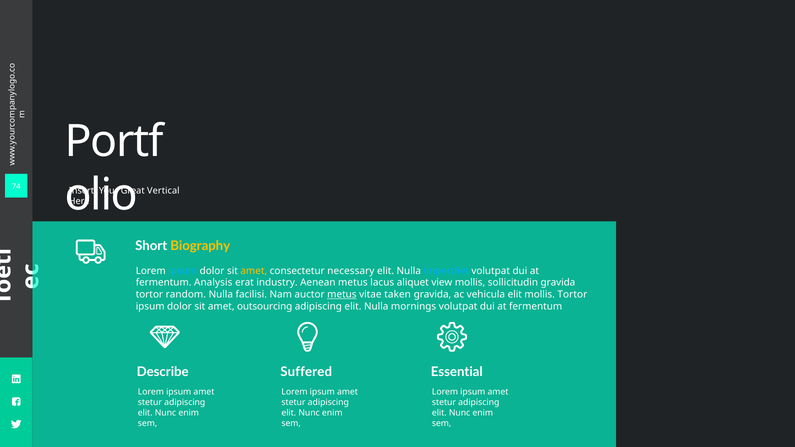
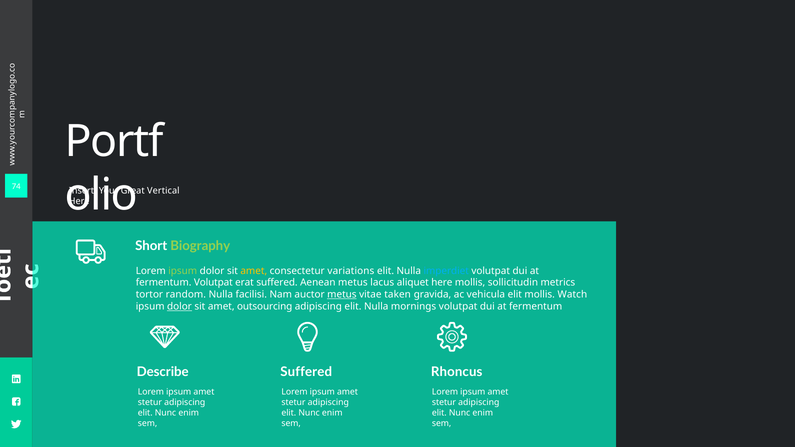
Biography colour: yellow -> light green (200, 246)
ipsum colour: light blue -> light green (183, 271)
necessary: necessary -> variations (351, 271)
fermentum Analysis: Analysis -> Volutpat (213, 283)
erat industry: industry -> suffered (277, 283)
aliquet view: view -> here (442, 283)
sollicitudin gravida: gravida -> metrics (558, 283)
mollis Tortor: Tortor -> Watch (572, 295)
dolor underline: none -> present (179, 307)
Essential: Essential -> Rhoncus (457, 372)
